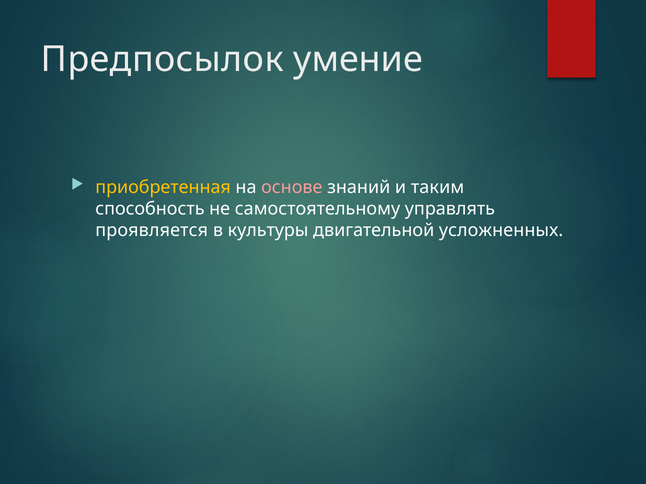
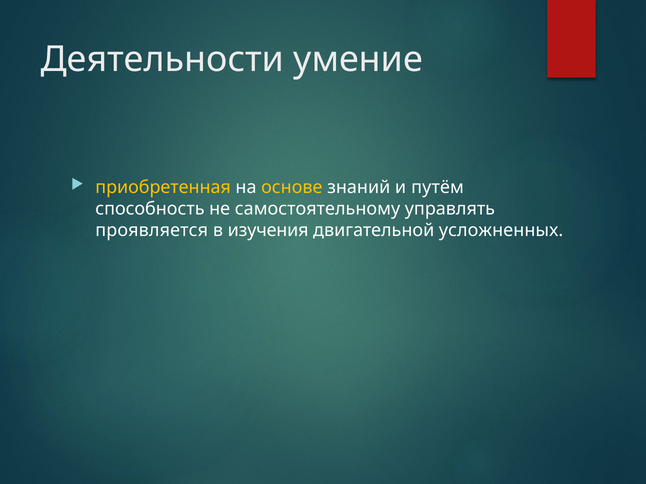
Предпосылок: Предпосылок -> Деятельности (162, 59)
основе colour: pink -> yellow (292, 188)
таким: таким -> путём (438, 188)
культуры: культуры -> изучения (268, 231)
